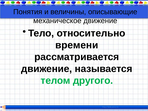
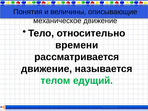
другого: другого -> едущий (93, 81)
